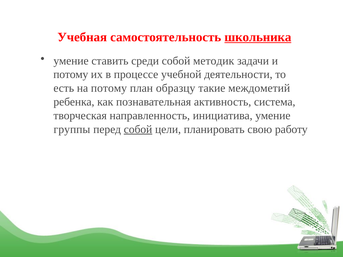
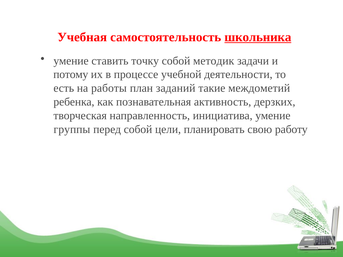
среди: среди -> точку (145, 61)
на потому: потому -> работы (109, 88)
образцу: образцу -> заданий (176, 88)
система: система -> дерзких (275, 102)
собой underline: present -> none (138, 129)
